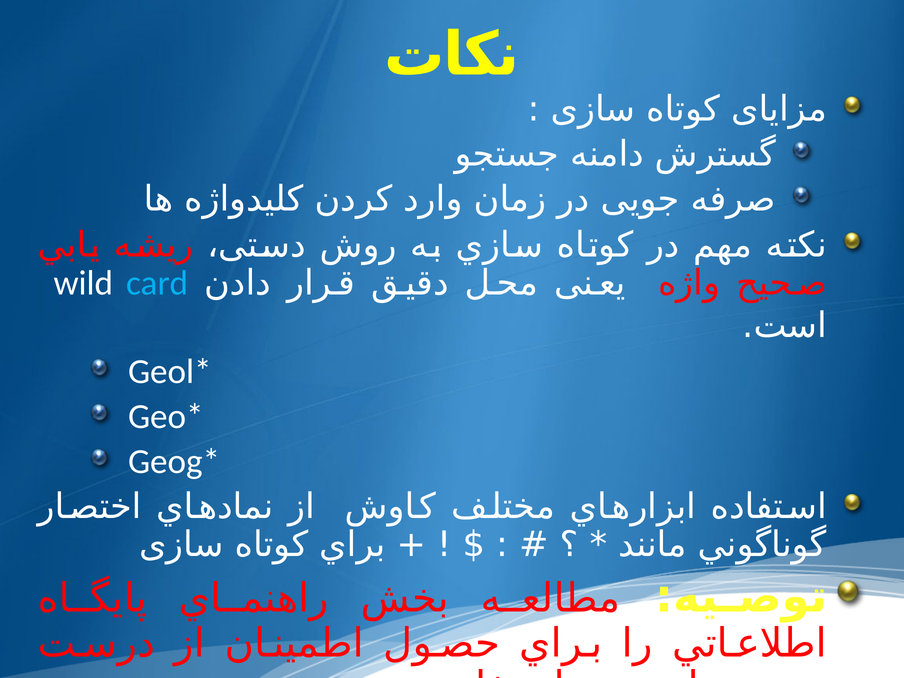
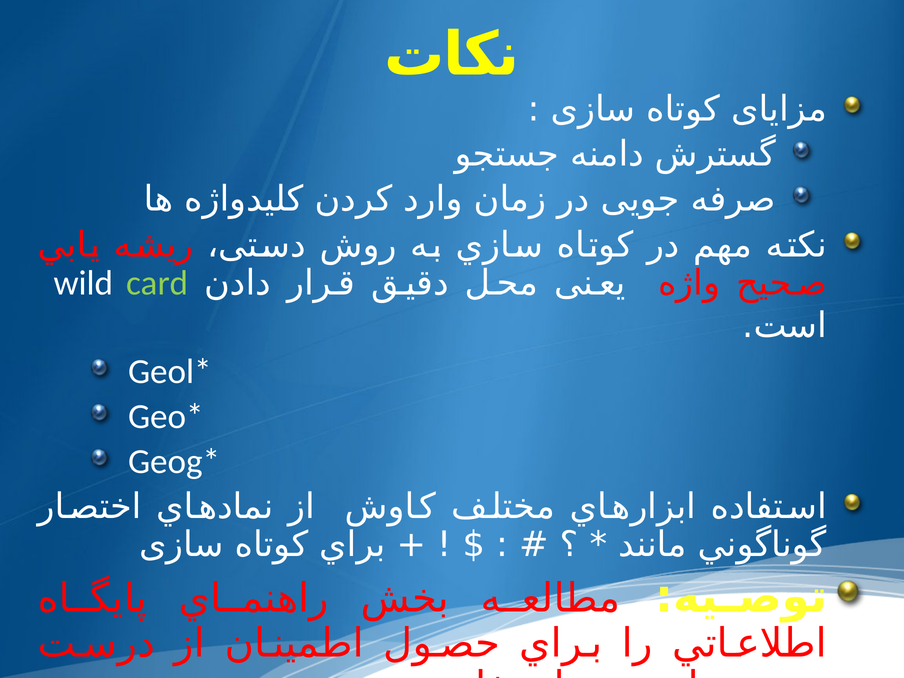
card colour: light blue -> light green (157, 283)
